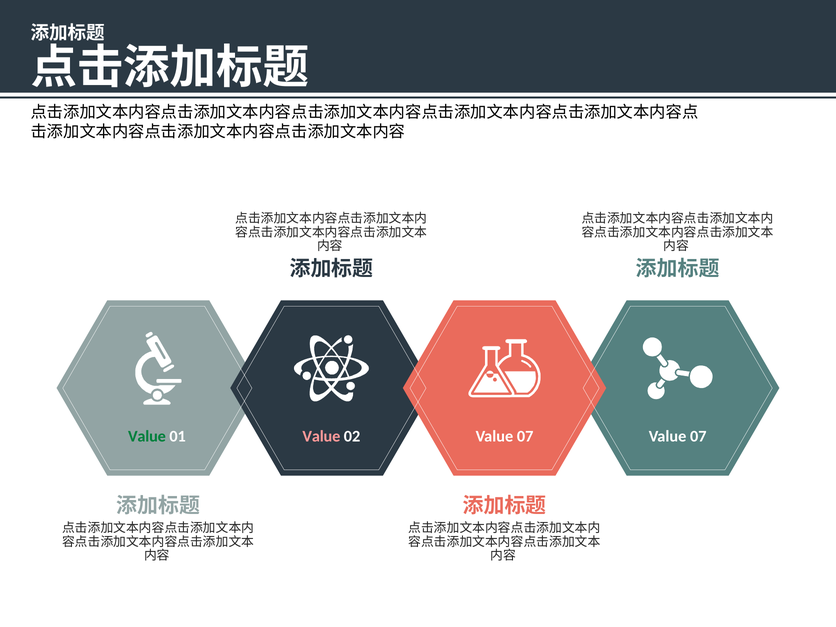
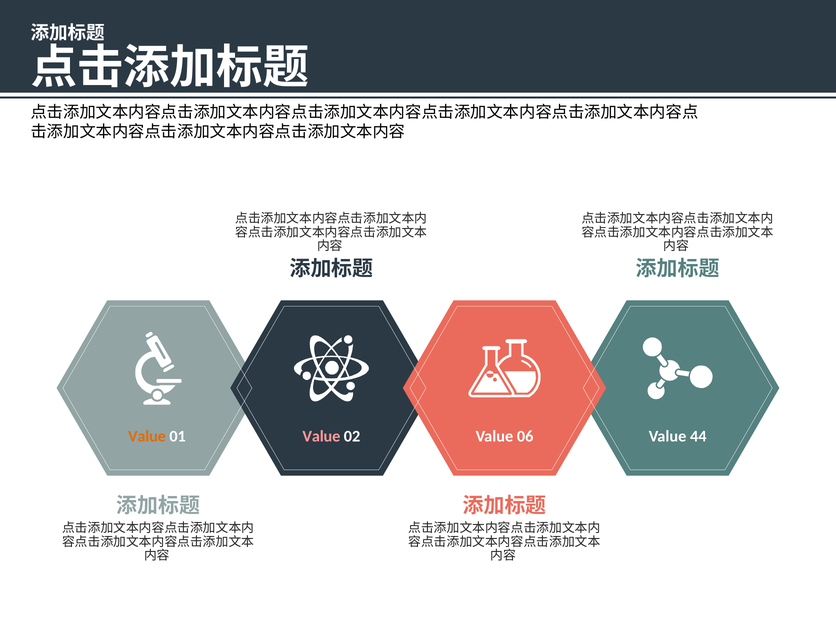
Value colour: green -> orange (147, 436)
02 Value 07: 07 -> 06 (525, 436)
07: 07 -> 44 (698, 436)
